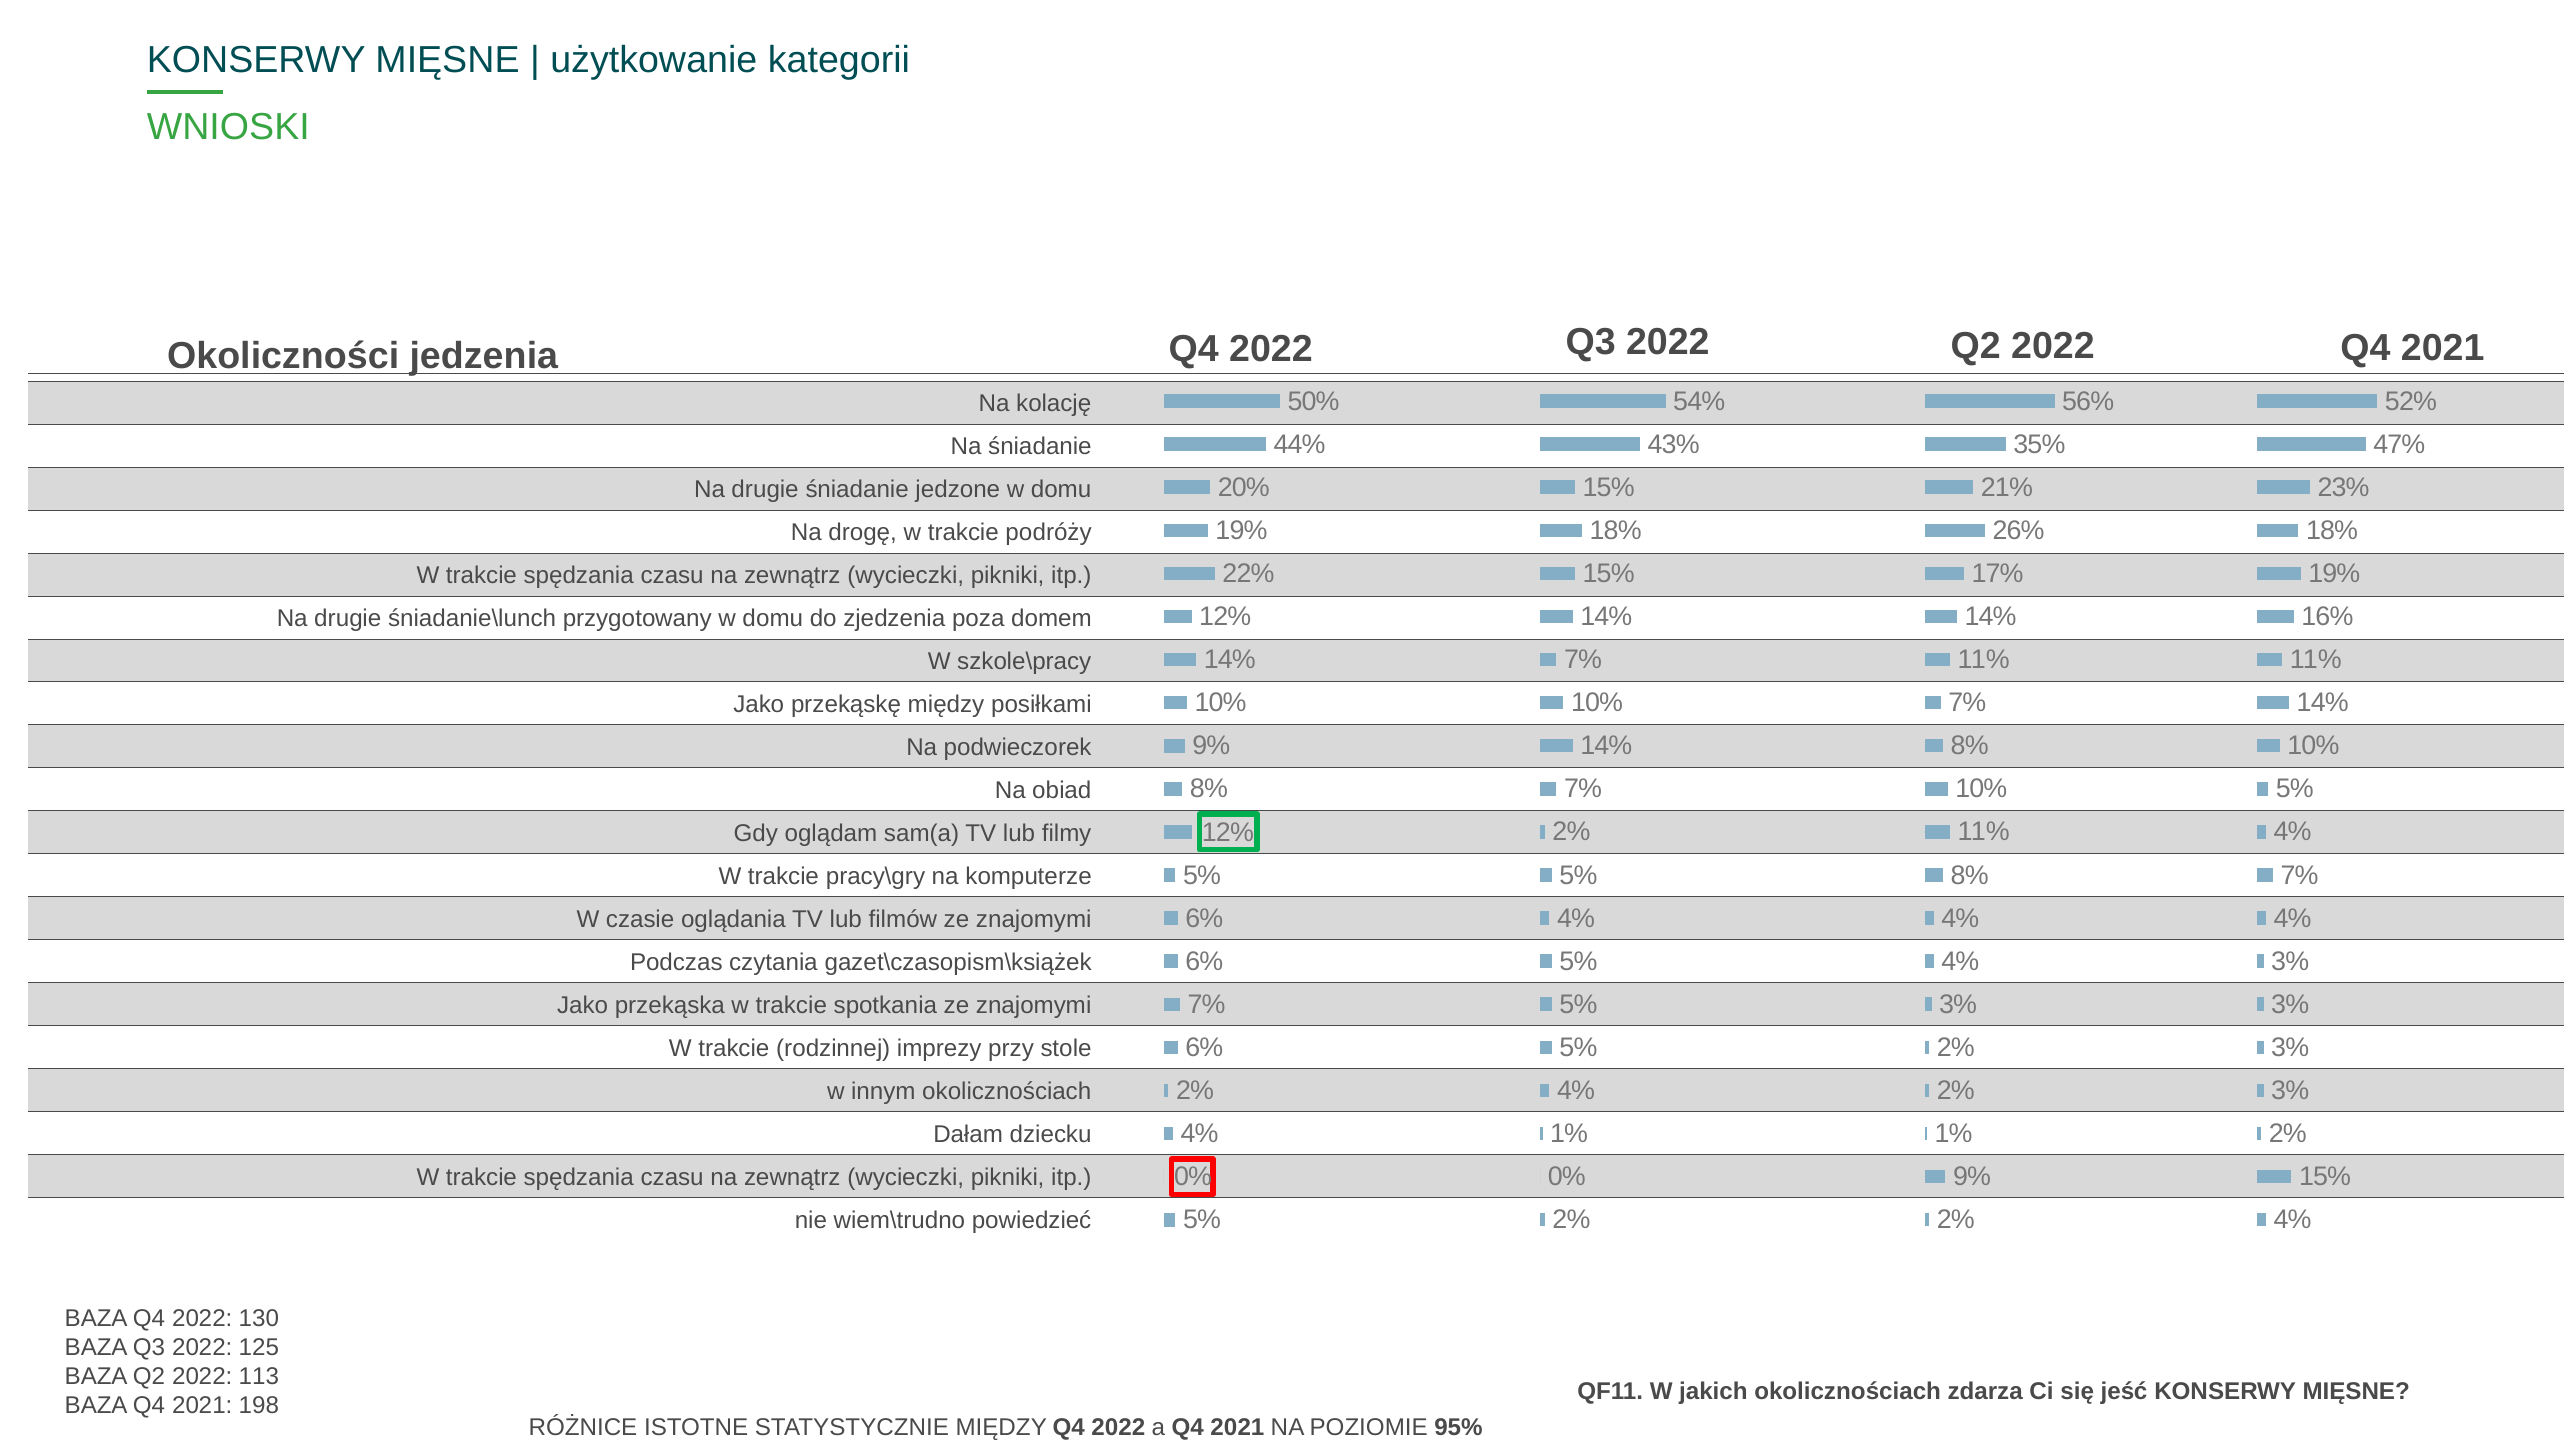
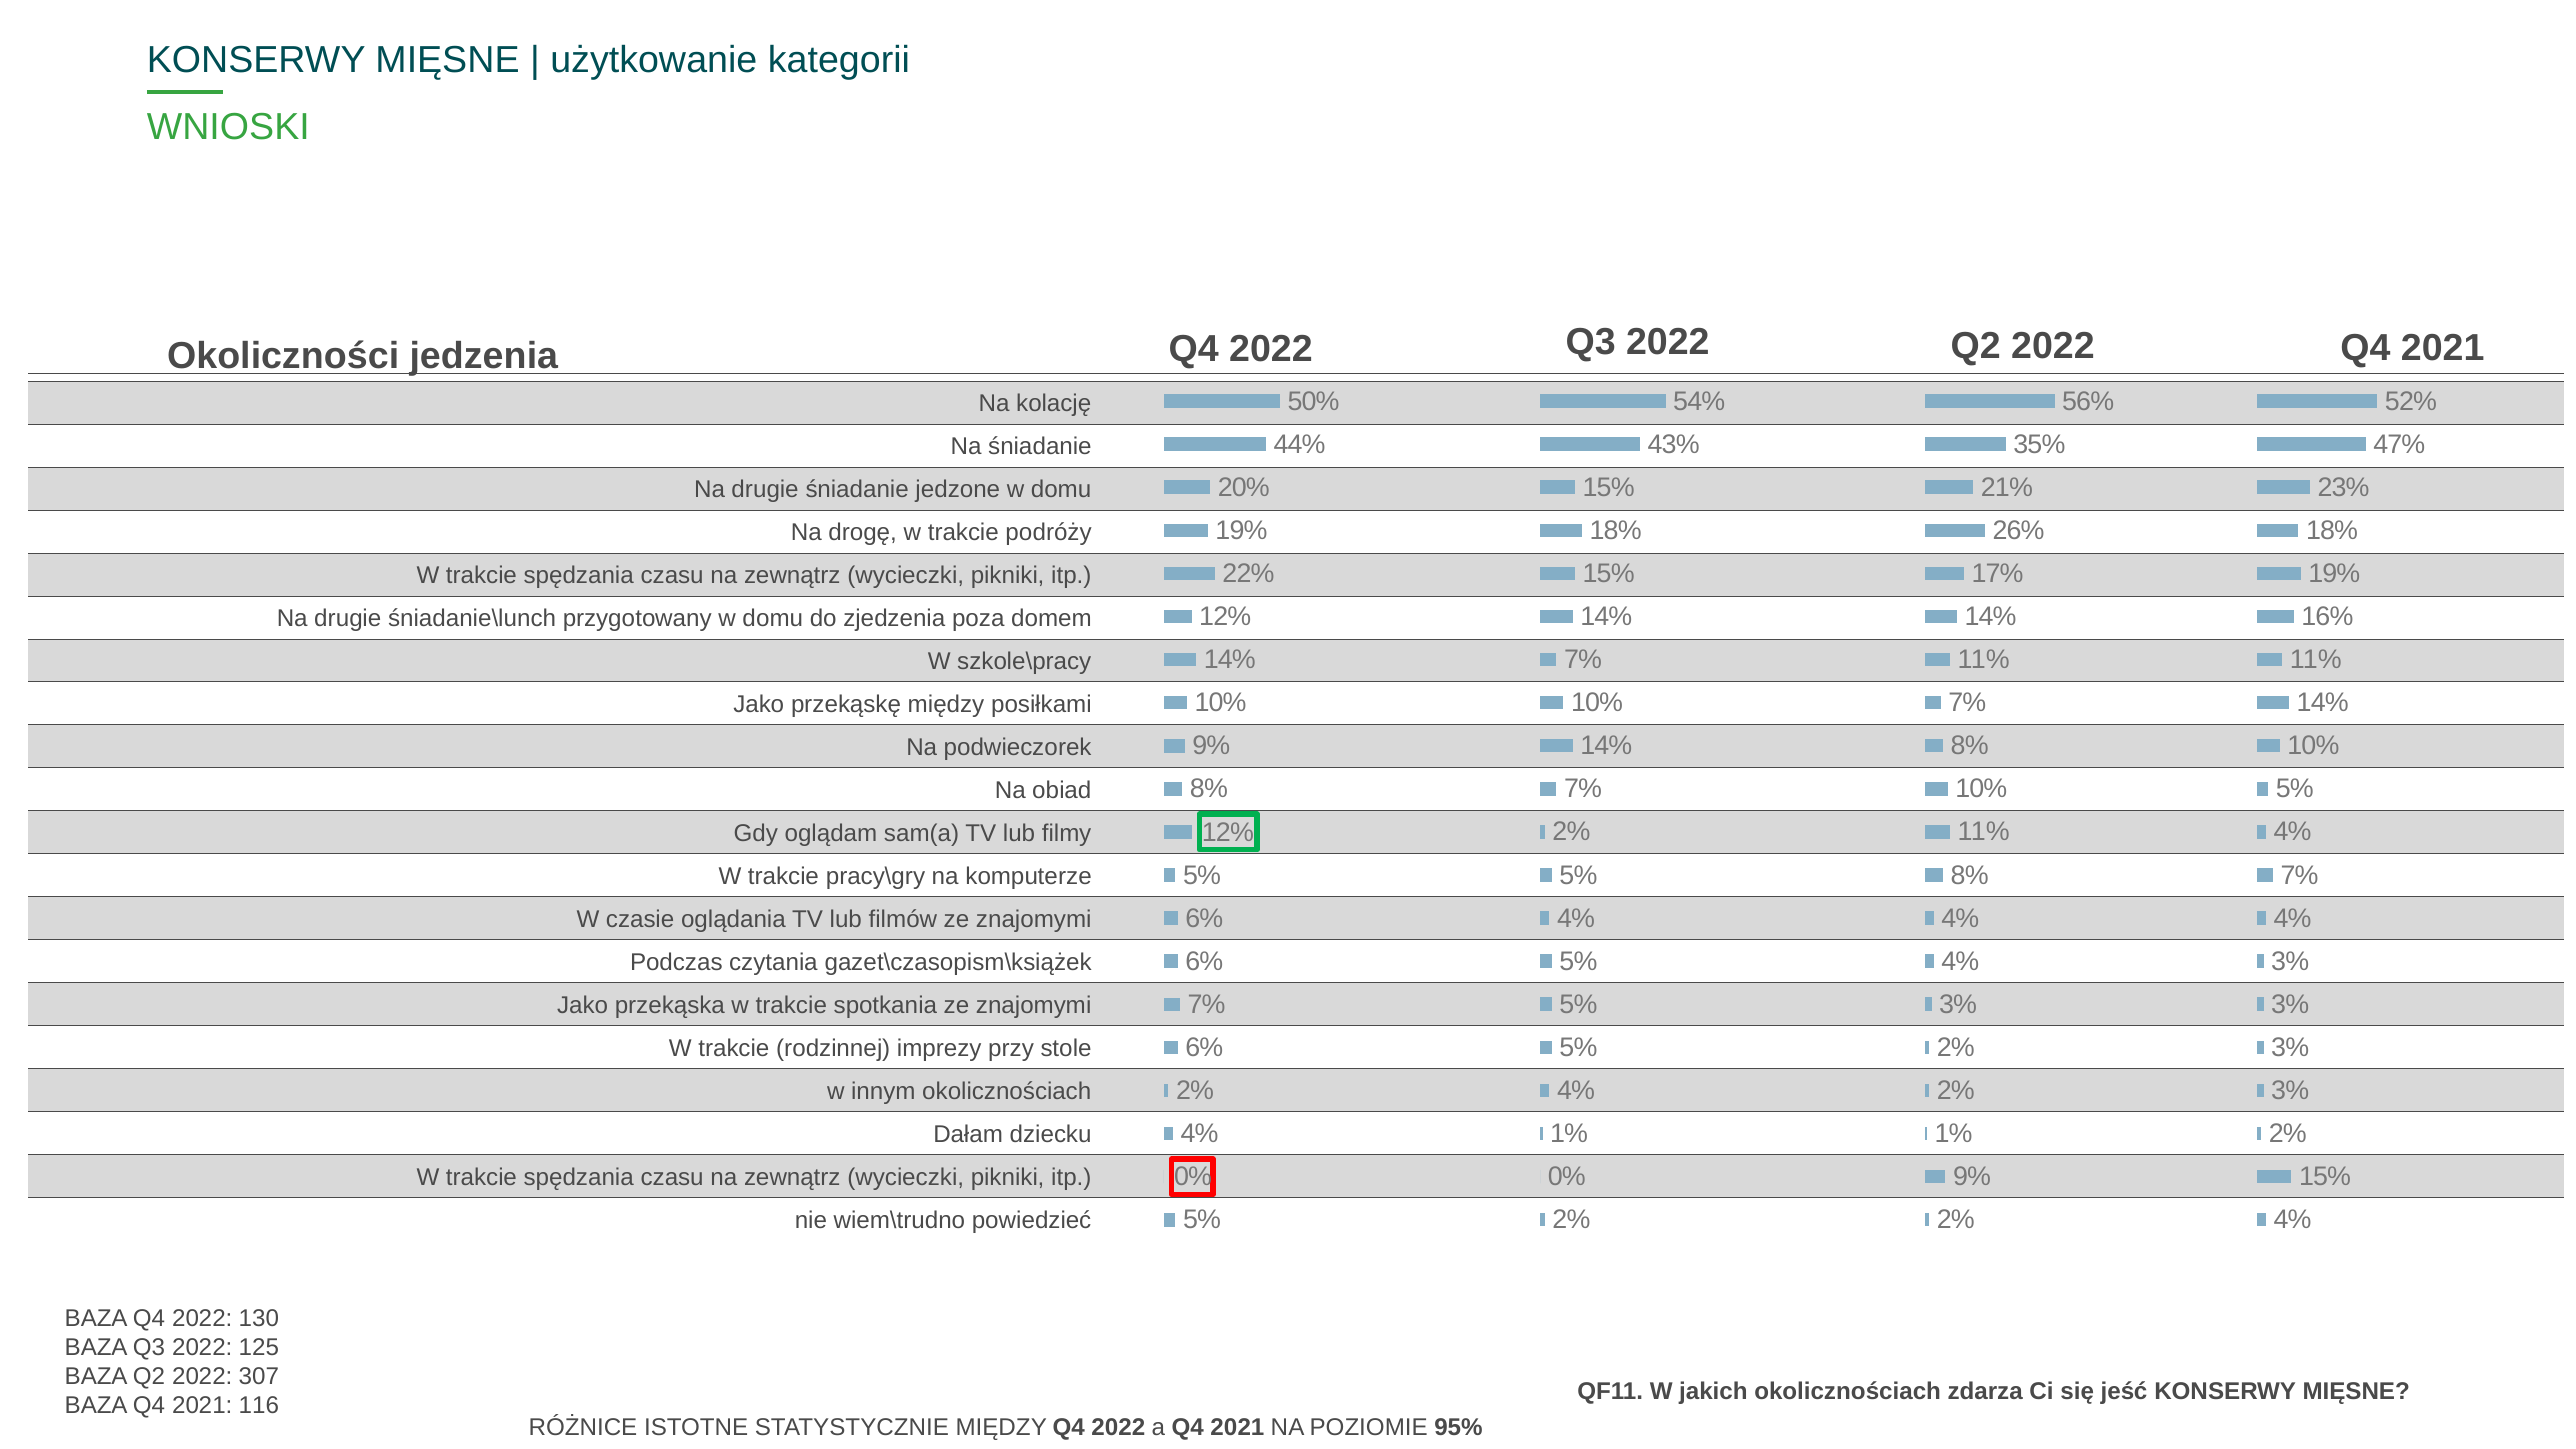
113: 113 -> 307 (259, 1377)
198: 198 -> 116 (259, 1406)
